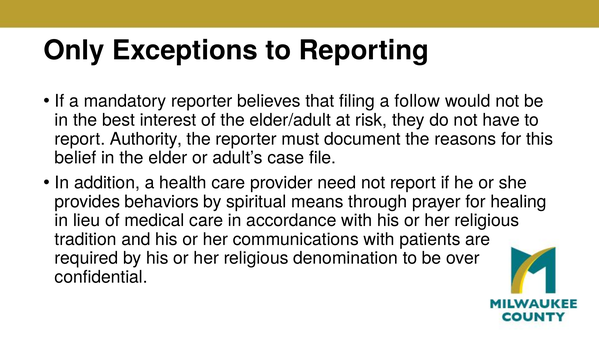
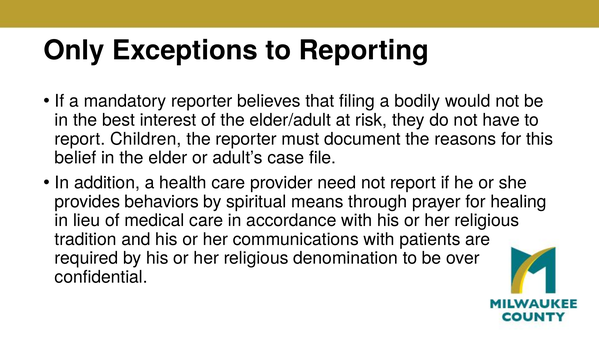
follow: follow -> bodily (417, 101)
Authority: Authority -> Children (146, 139)
